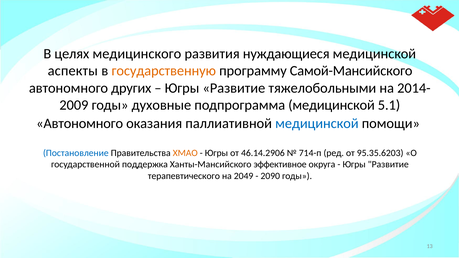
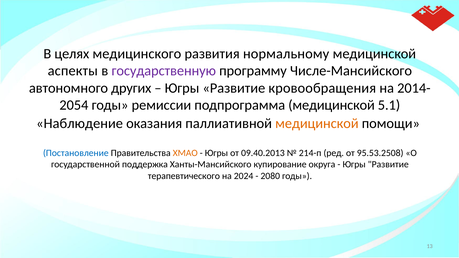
нуждающиеся: нуждающиеся -> нормальному (286, 54)
государственную colour: orange -> purple (164, 71)
Самой-Мансийского: Самой-Мансийского -> Числе-Мансийского (351, 71)
тяжелобольными: тяжелобольными -> кровообращения (322, 88)
2009: 2009 -> 2054 (74, 105)
духовные: духовные -> ремиссии (161, 105)
Автономного: Автономного -> Наблюдение (80, 123)
медицинской colour: blue -> orange (317, 123)
46.14.2906: 46.14.2906 -> 09.40.2013 (263, 153)
714-п: 714-п -> 214-п (310, 153)
95.35.6203: 95.35.6203 -> 95.53.2508 (380, 153)
эффективное: эффективное -> купирование (280, 165)
2049: 2049 -> 2024 (244, 176)
2090: 2090 -> 2080 (270, 176)
